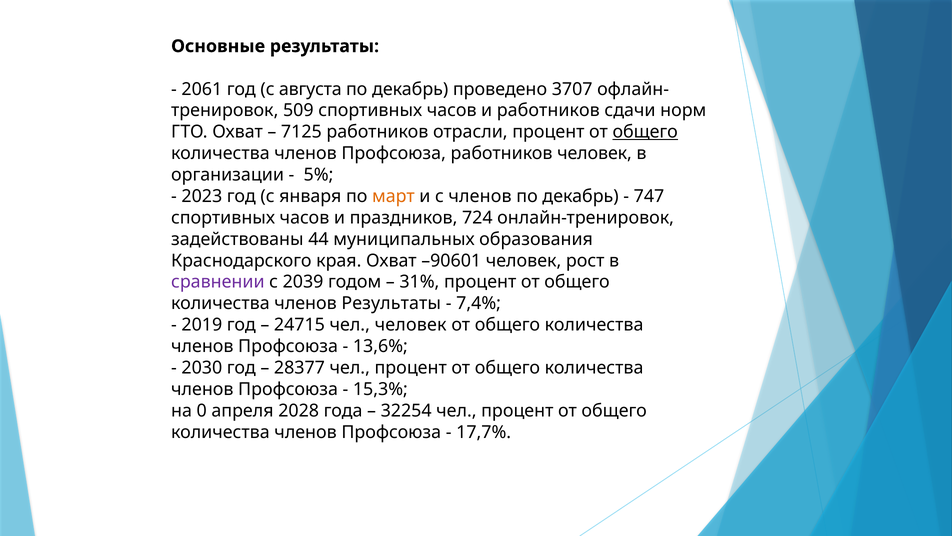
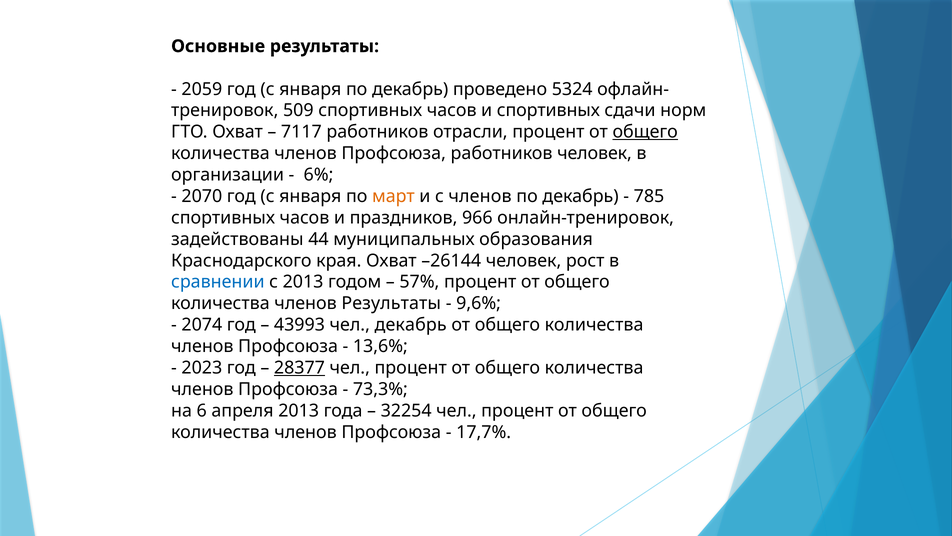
2061: 2061 -> 2059 (202, 89)
августа: августа -> января (310, 89)
3707: 3707 -> 5324 (572, 89)
и работников: работников -> спортивных (548, 110)
7125: 7125 -> 7117 (301, 132)
5%: 5% -> 6% (319, 175)
2023: 2023 -> 2070 (202, 196)
747: 747 -> 785 (649, 196)
724: 724 -> 966 (477, 218)
–90601: –90601 -> –26144 (451, 260)
сравнении colour: purple -> blue (218, 282)
с 2039: 2039 -> 2013 (303, 282)
31%: 31% -> 57% (419, 282)
7,4%: 7,4% -> 9,6% (479, 303)
2019: 2019 -> 2074 (202, 325)
24715: 24715 -> 43993 (299, 325)
чел человек: человек -> декабрь (411, 325)
2030: 2030 -> 2023 (202, 367)
28377 underline: none -> present (299, 367)
15,3%: 15,3% -> 73,3% (380, 389)
0: 0 -> 6 (202, 410)
апреля 2028: 2028 -> 2013 (299, 410)
